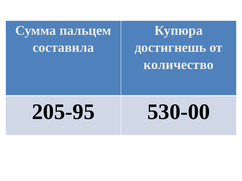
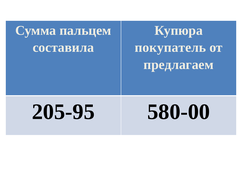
достигнешь: достигнешь -> покупатель (170, 48)
количество: количество -> предлагаем (179, 65)
530-00: 530-00 -> 580-00 (179, 112)
